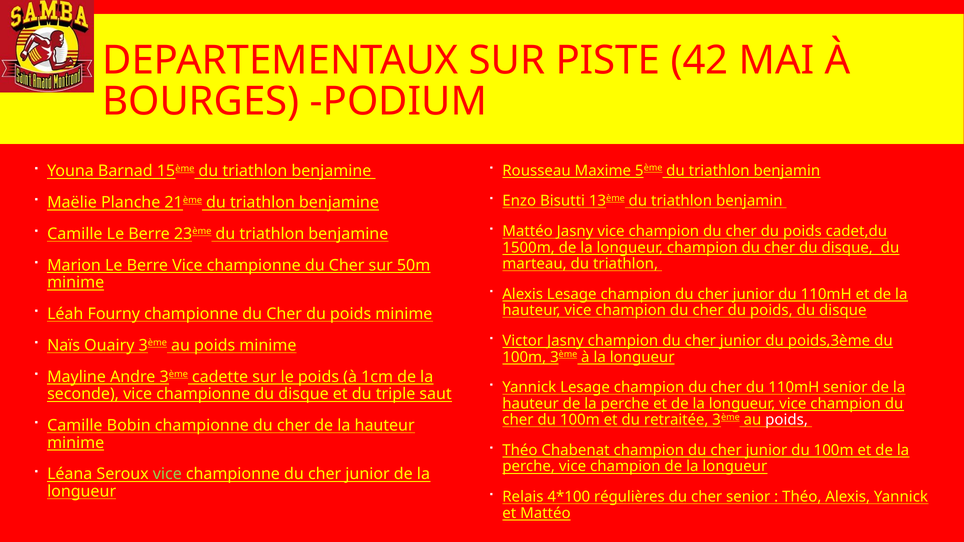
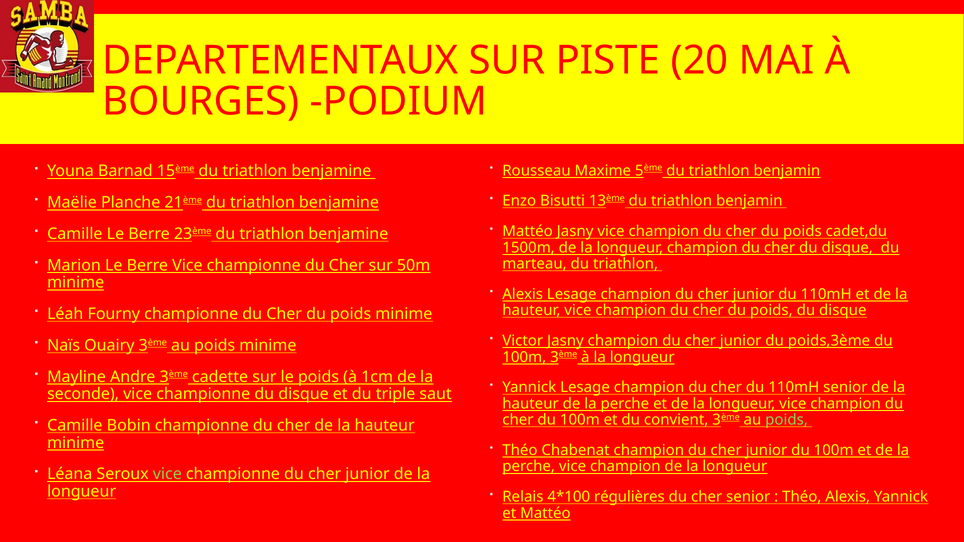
42: 42 -> 20 (699, 61)
retraitée: retraitée -> convient (676, 420)
poids colour: white -> light green (787, 420)
